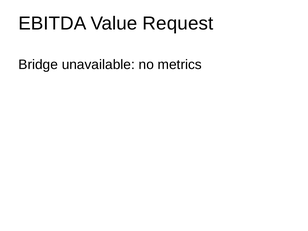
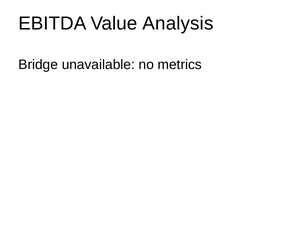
Request: Request -> Analysis (178, 23)
